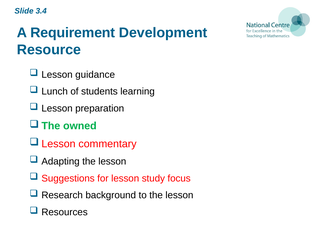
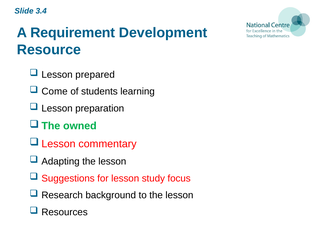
guidance: guidance -> prepared (95, 75)
Lunch: Lunch -> Come (55, 91)
